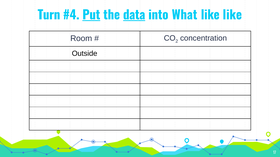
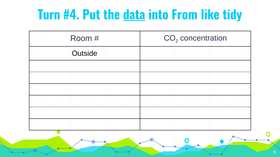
Put underline: present -> none (91, 15)
What: What -> From (185, 15)
like like: like -> tidy (232, 15)
